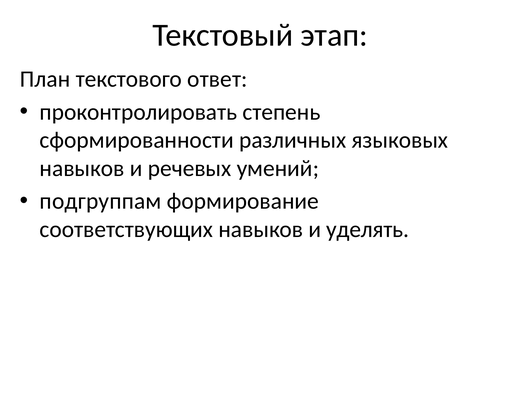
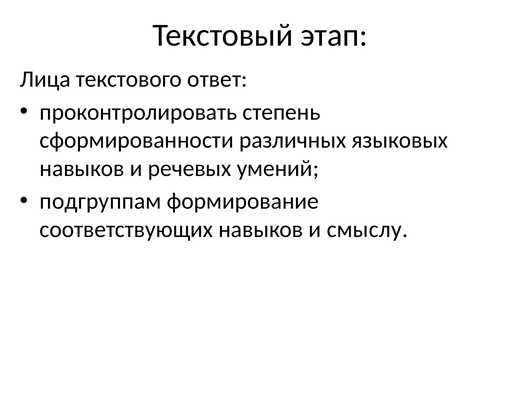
План: План -> Лица (45, 79)
уделять: уделять -> смыслу (367, 229)
